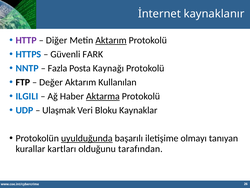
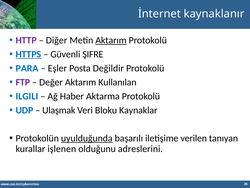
HTTPS underline: none -> present (28, 54)
FARK: FARK -> ŞIFRE (93, 54)
NNTP: NNTP -> PARA (27, 68)
Fazla: Fazla -> Eşler (57, 68)
Kaynağı: Kaynağı -> Değildir (108, 68)
FTP colour: black -> purple (23, 82)
Aktarma underline: present -> none (103, 96)
olmayı: olmayı -> verilen (194, 138)
kartları: kartları -> işlenen (62, 148)
tarafından: tarafından -> adreslerini (140, 148)
